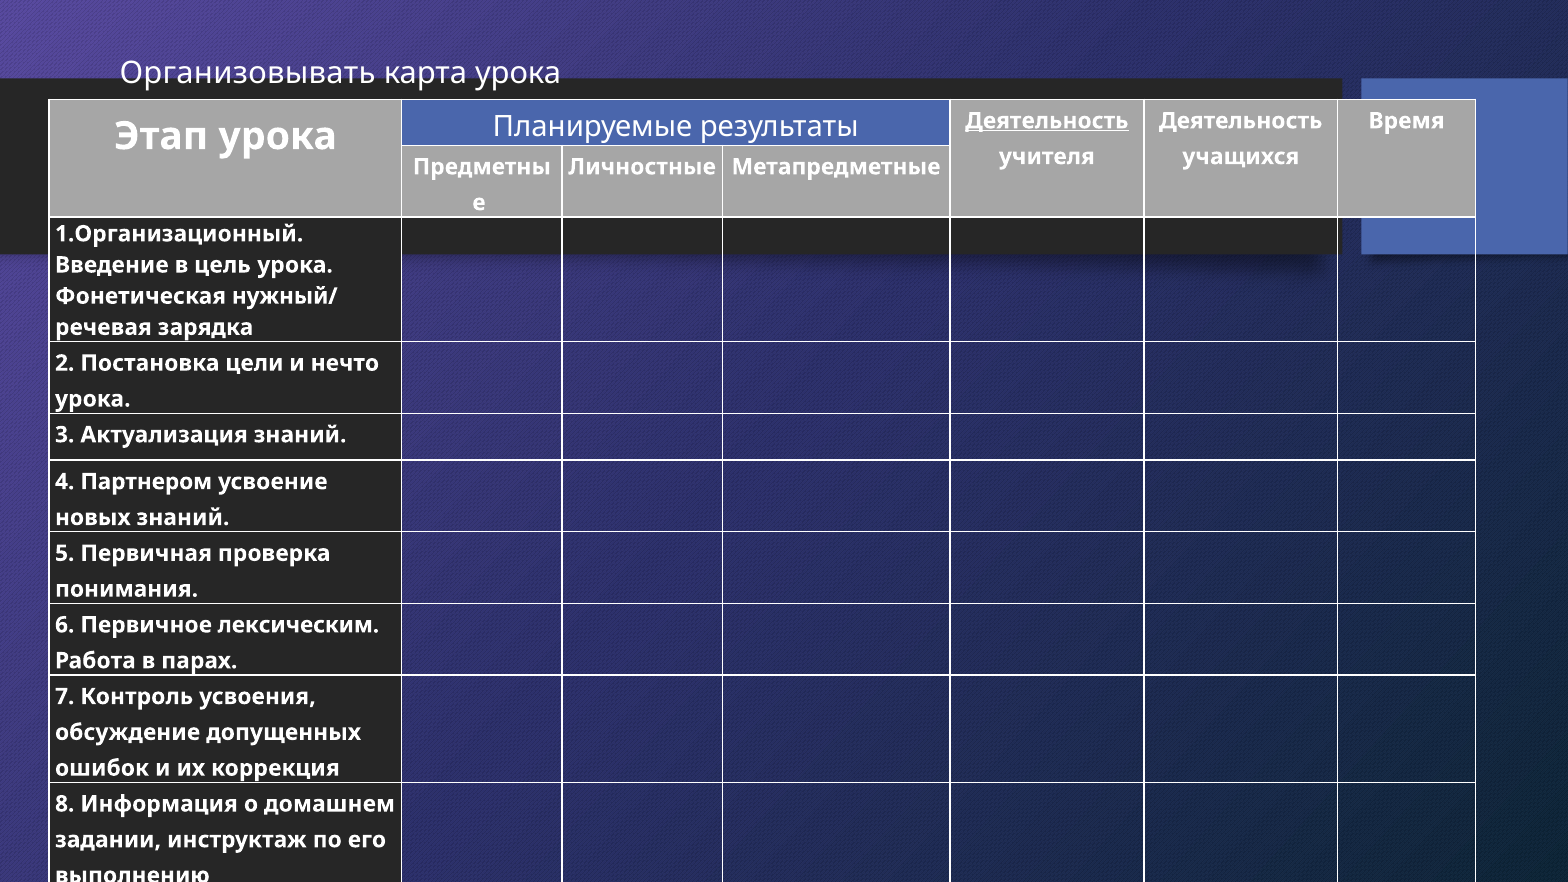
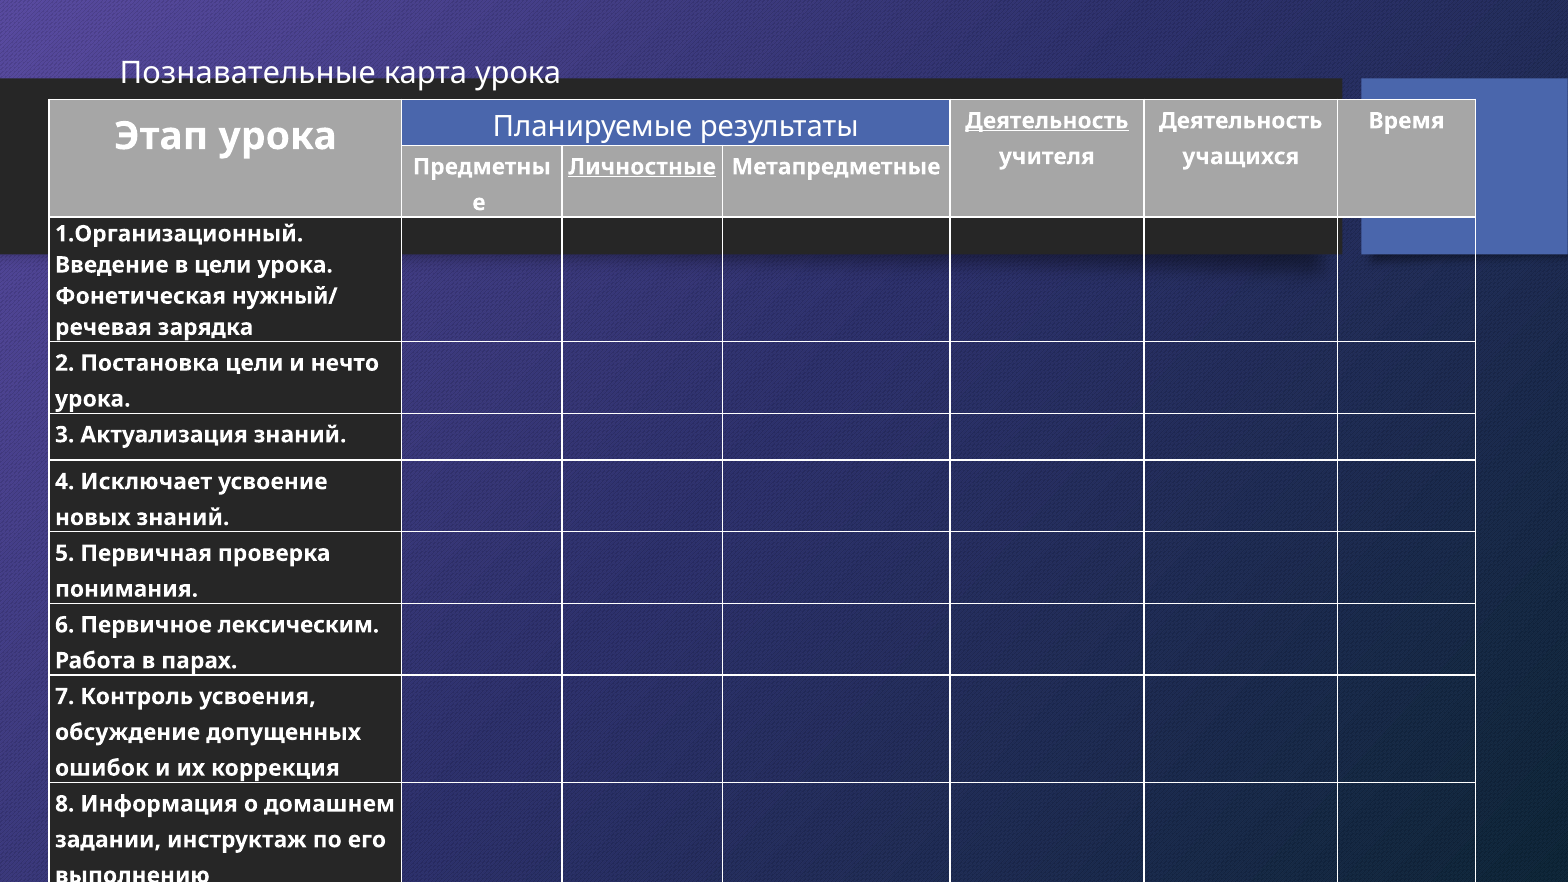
Организовывать: Организовывать -> Познавательные (248, 73)
Личностные underline: none -> present (642, 167)
в цель: цель -> цели (223, 265)
Партнером: Партнером -> Исключает (146, 482)
